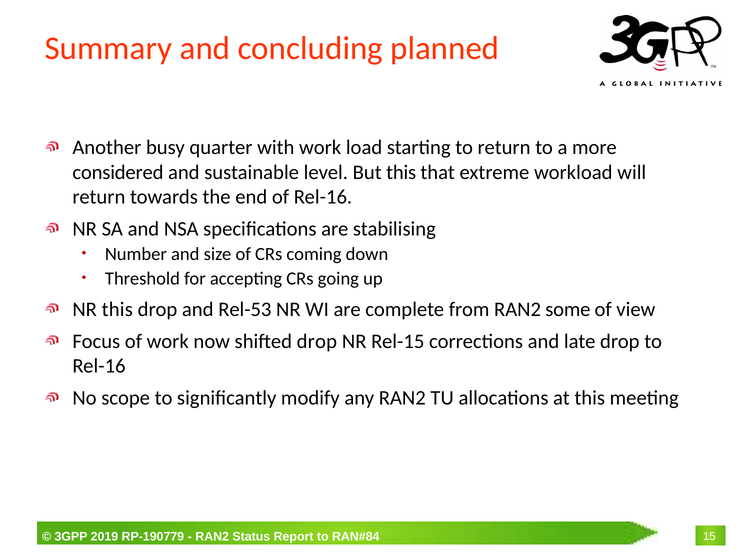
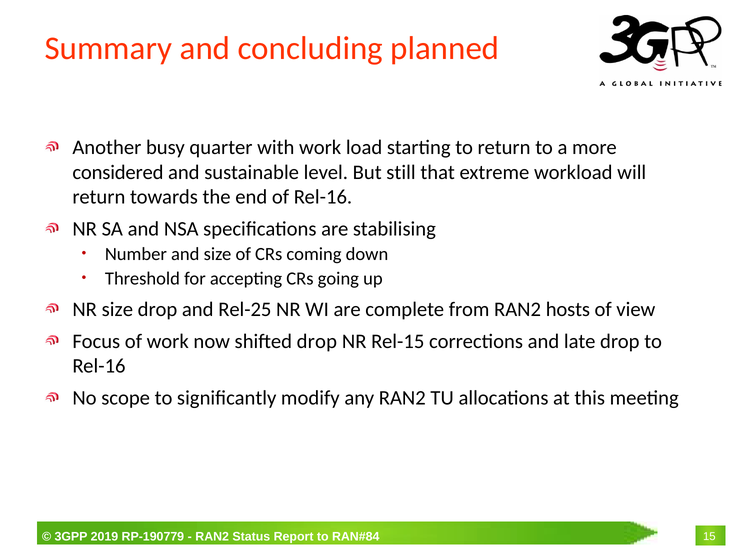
But this: this -> still (401, 172)
NR this: this -> size (117, 309)
Rel-53: Rel-53 -> Rel-25 (245, 309)
some: some -> hosts (568, 309)
